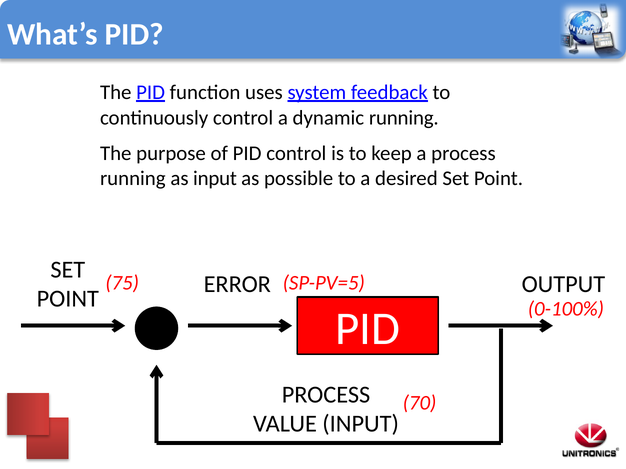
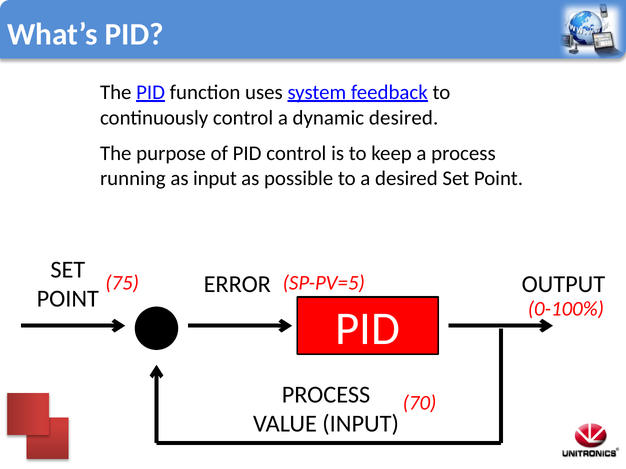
dynamic running: running -> desired (404, 118)
